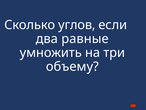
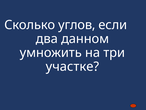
равные: равные -> данном (85, 39)
объему: объему -> участке (72, 66)
